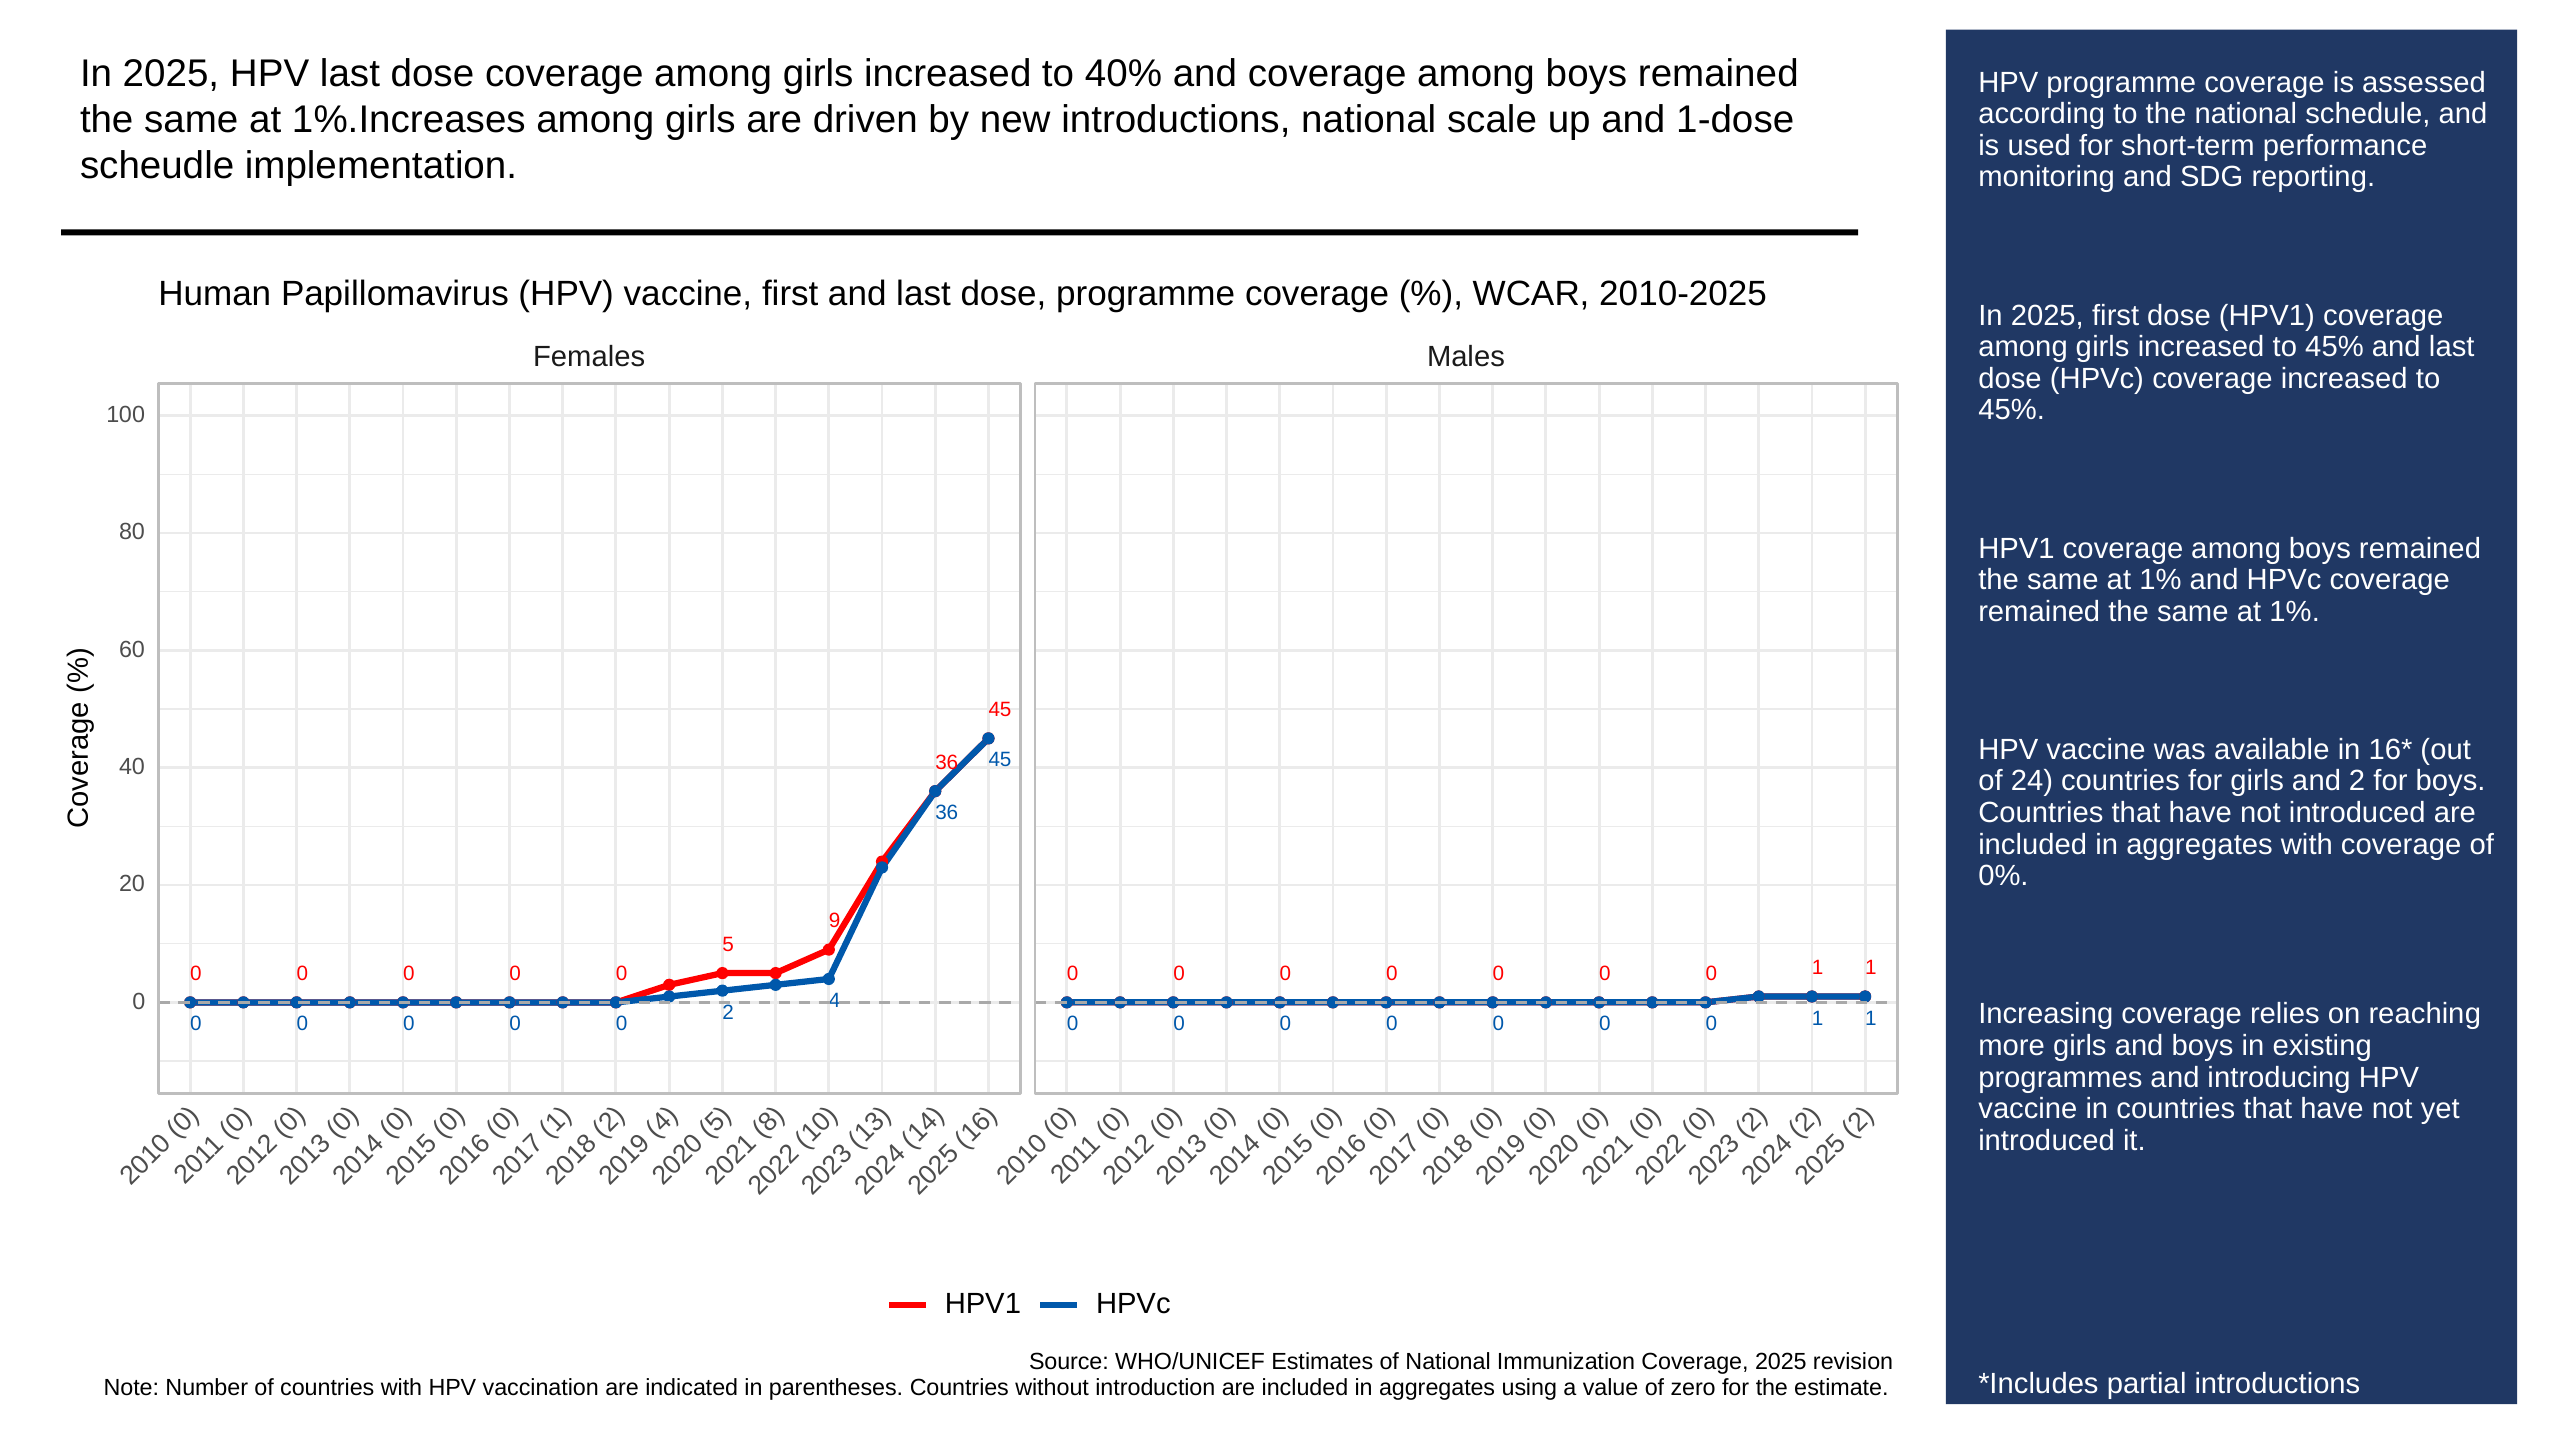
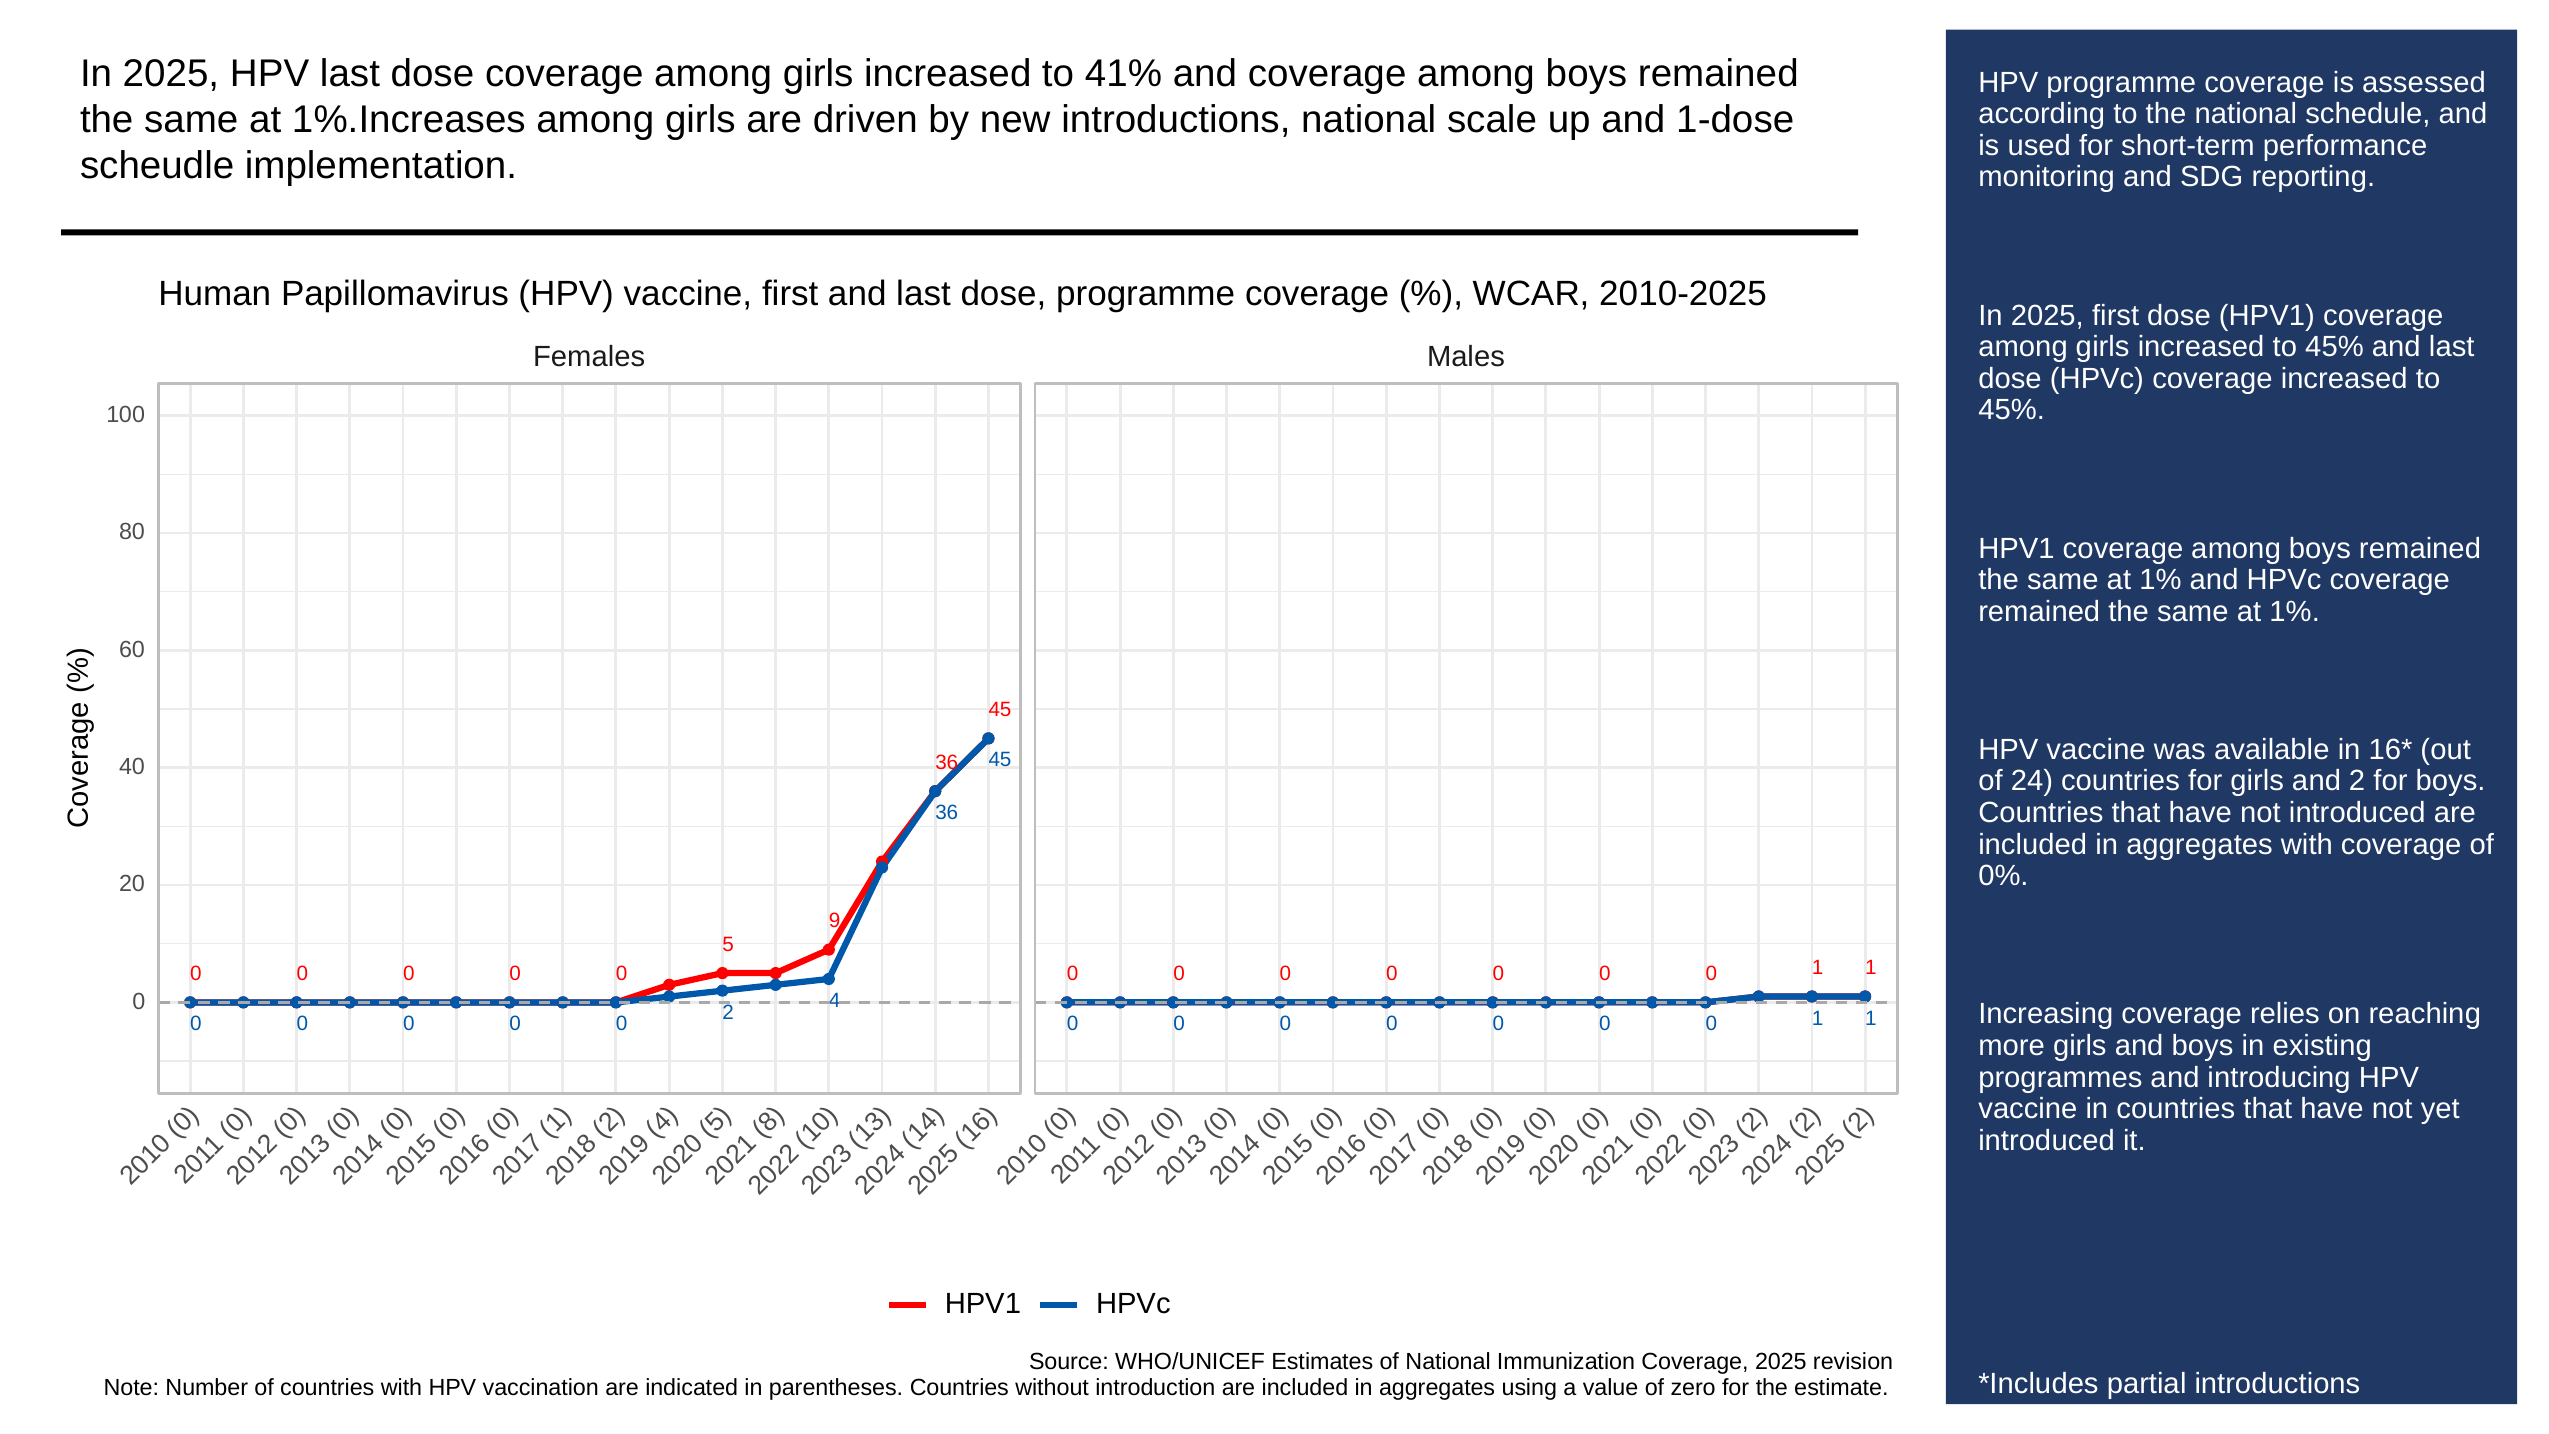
40%: 40% -> 41% (1124, 73)
